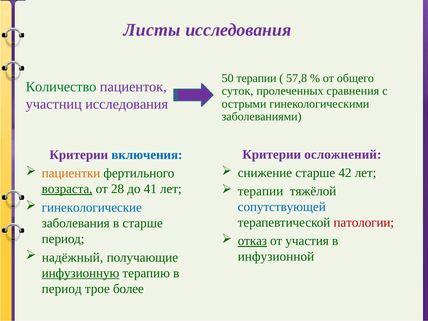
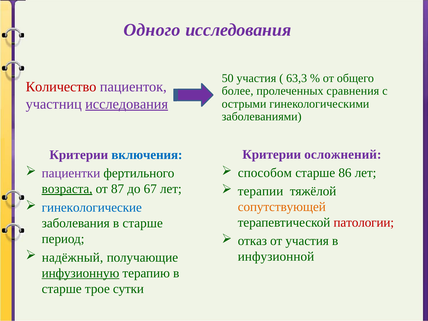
Листы: Листы -> Одного (152, 30)
50 терапии: терапии -> участия (256, 78)
57,8: 57,8 -> 63,3 (297, 78)
Количество colour: green -> red (61, 87)
суток: суток -> более (238, 91)
исследования underline: none -> present (127, 104)
снижение: снижение -> способом (265, 173)
42: 42 -> 86 (345, 173)
пациентки colour: orange -> purple (71, 173)
28: 28 -> 87 (118, 189)
41: 41 -> 67 (150, 189)
сопутствующей colour: blue -> orange (282, 207)
отказ underline: present -> none (252, 241)
период: период -> старше (62, 289)
более: более -> сутки (128, 289)
